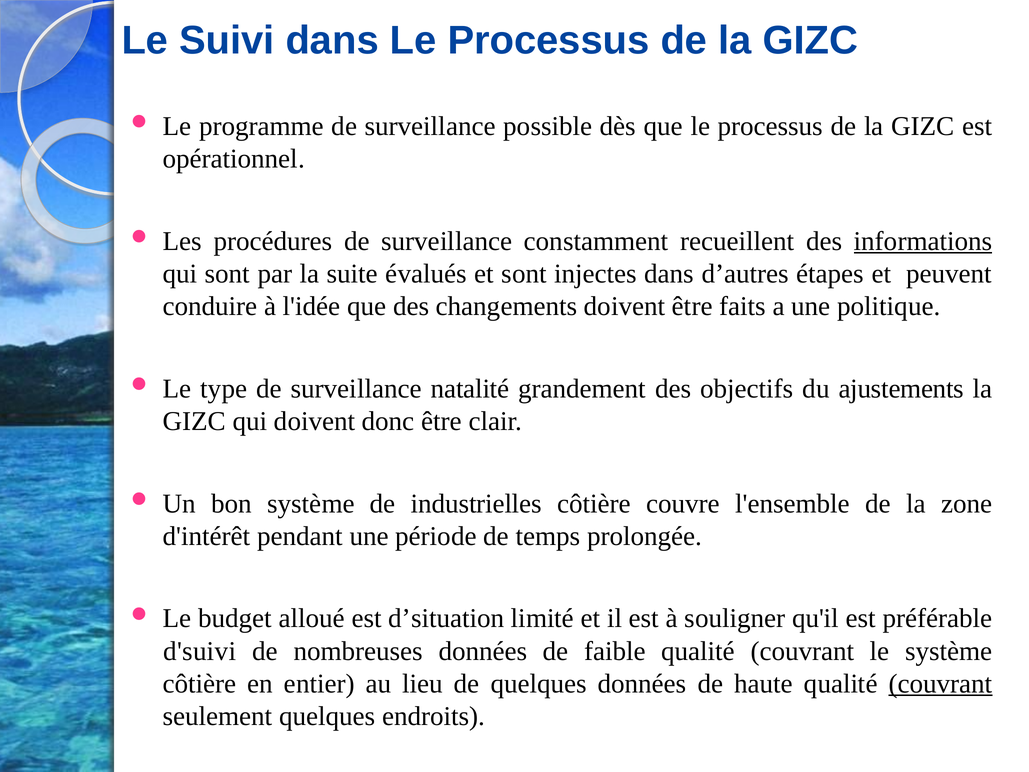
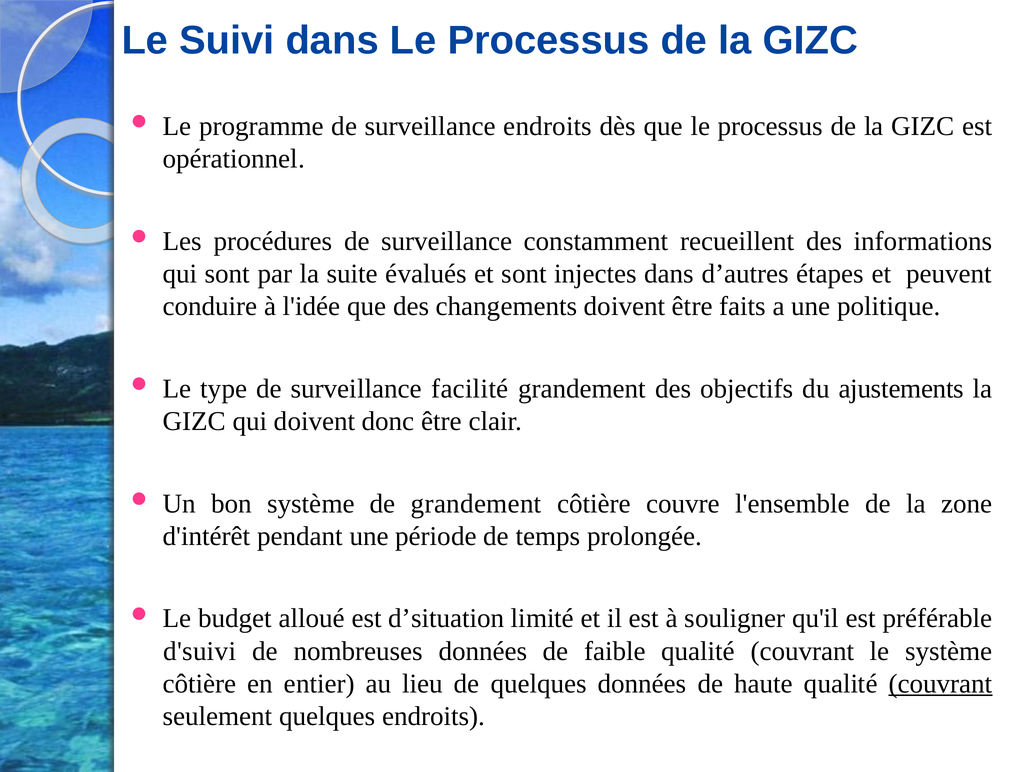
surveillance possible: possible -> endroits (548, 126)
informations underline: present -> none (923, 241)
natalité: natalité -> facilité (470, 389)
de industrielles: industrielles -> grandement (476, 503)
